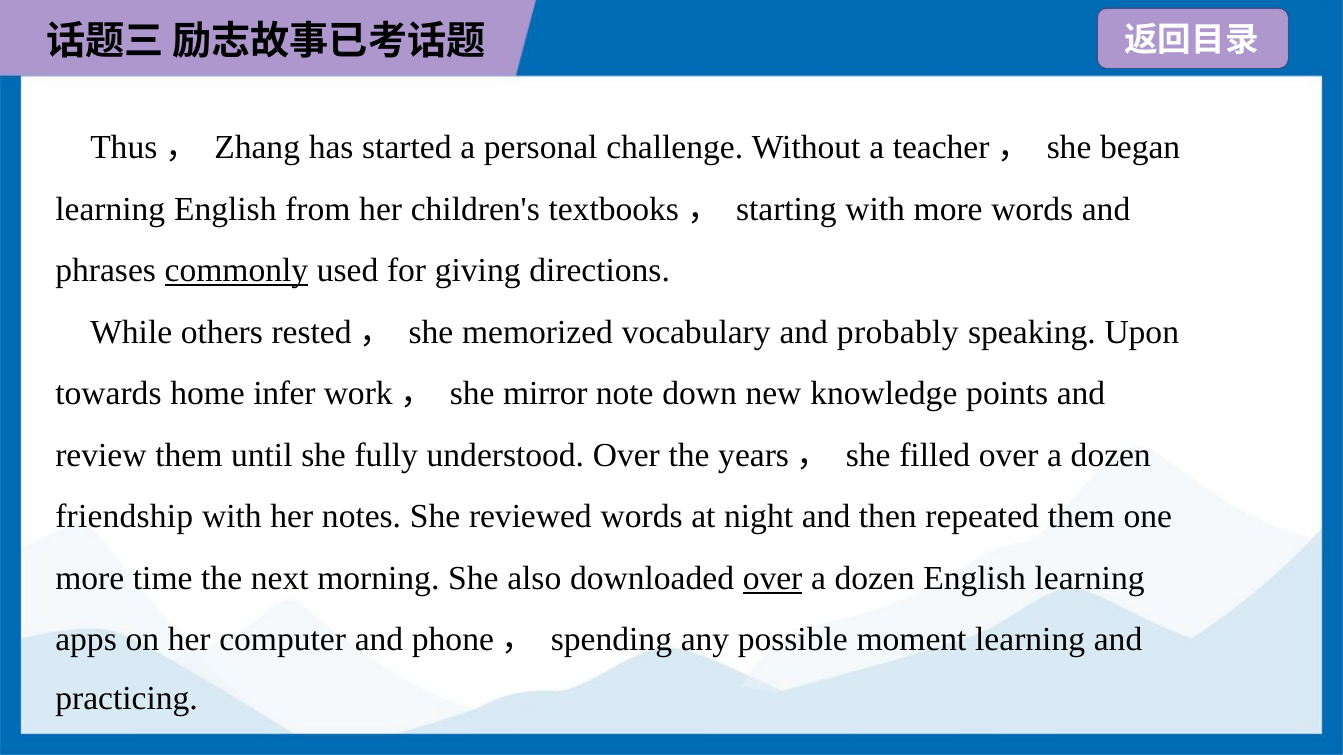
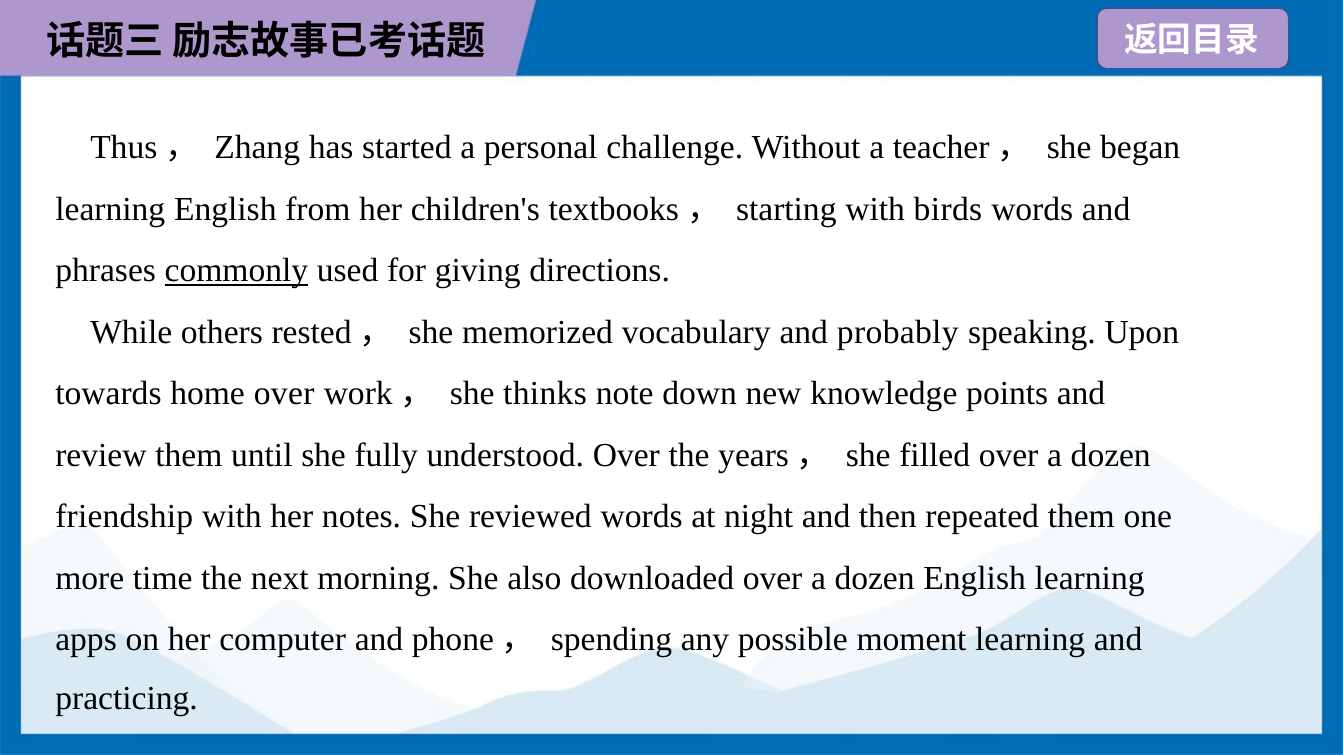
with more: more -> birds (948, 209)
home infer: infer -> over (284, 394)
mirror: mirror -> thinks (545, 394)
over underline: present -> none (773, 578)
